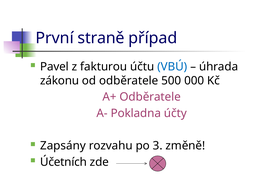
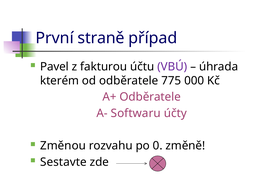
VBÚ colour: blue -> purple (172, 67)
zákonu: zákonu -> kterém (60, 81)
500: 500 -> 775 (171, 81)
Pokladna: Pokladna -> Softwaru (136, 113)
Zapsány: Zapsány -> Změnou (63, 146)
3: 3 -> 0 (158, 146)
Účetních: Účetních -> Sestavte (63, 162)
